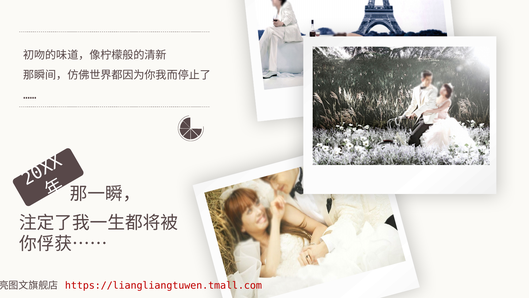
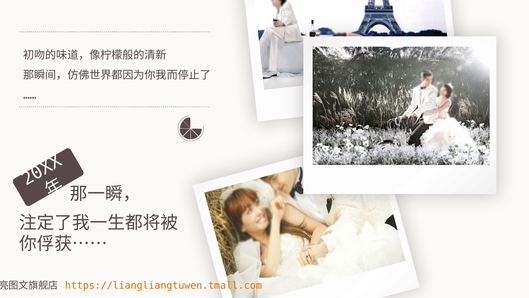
https://liangliangtuwen.tmall.com colour: red -> orange (163, 285)
